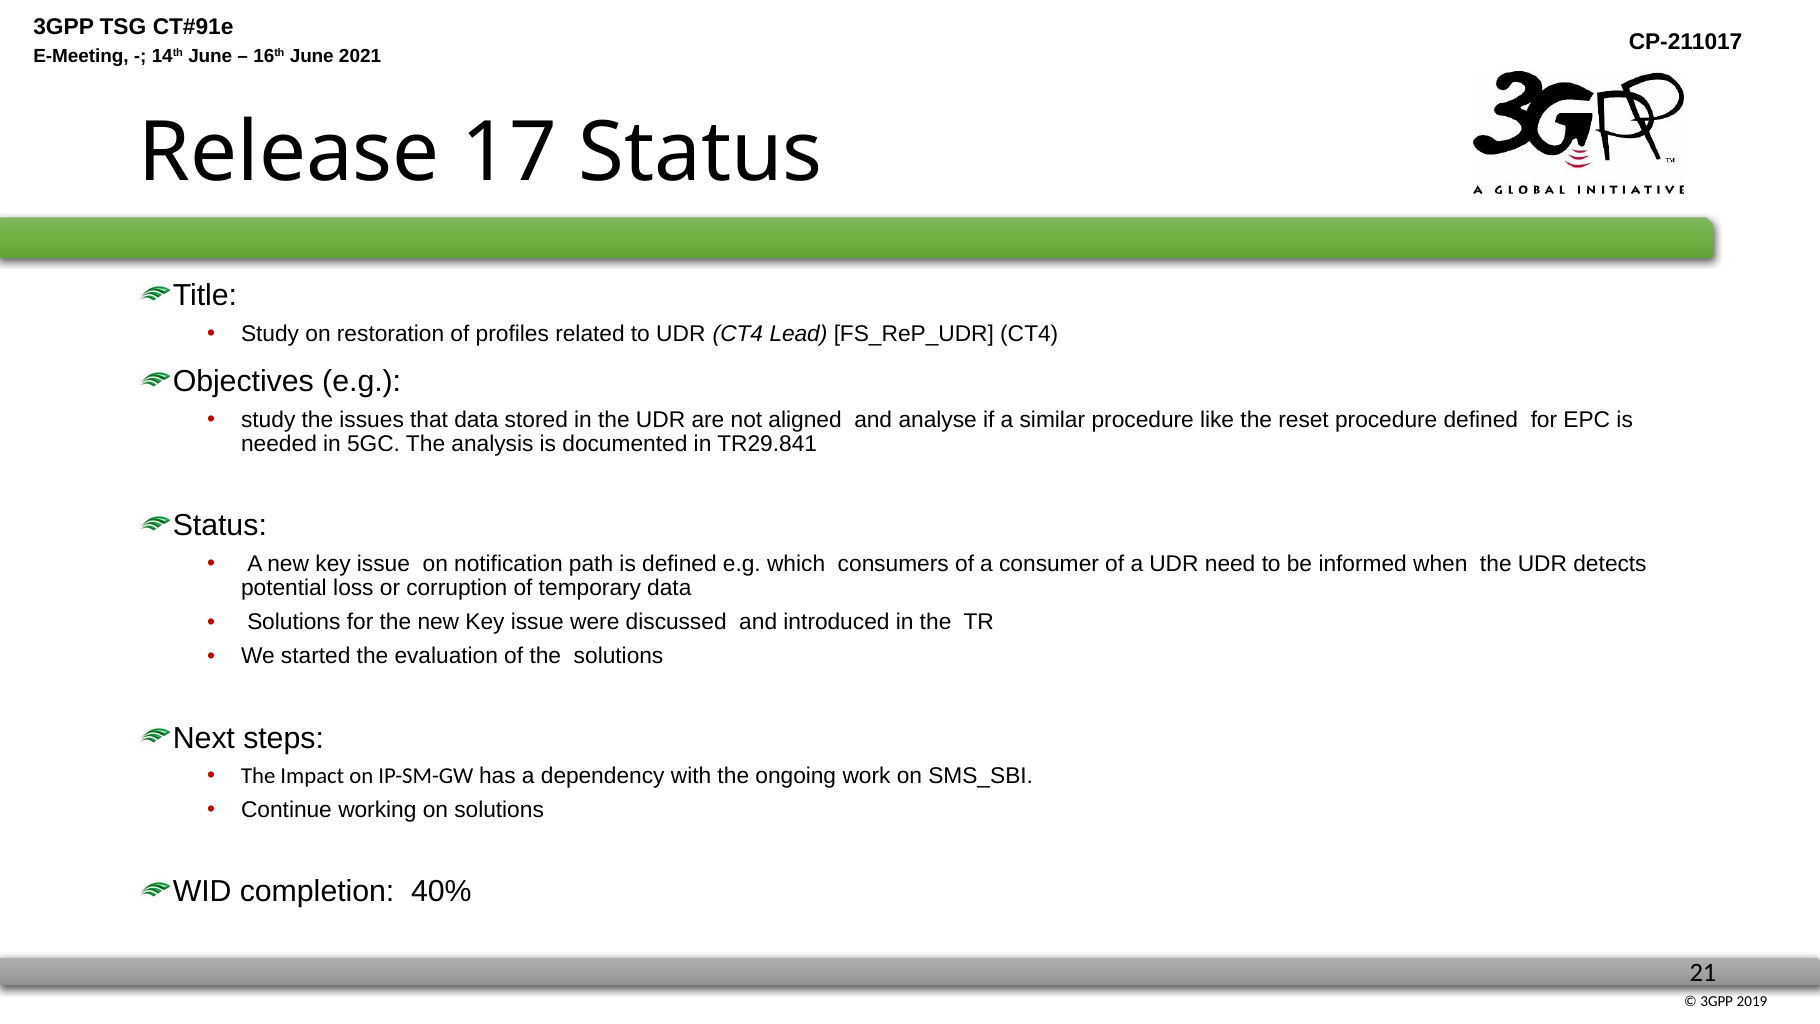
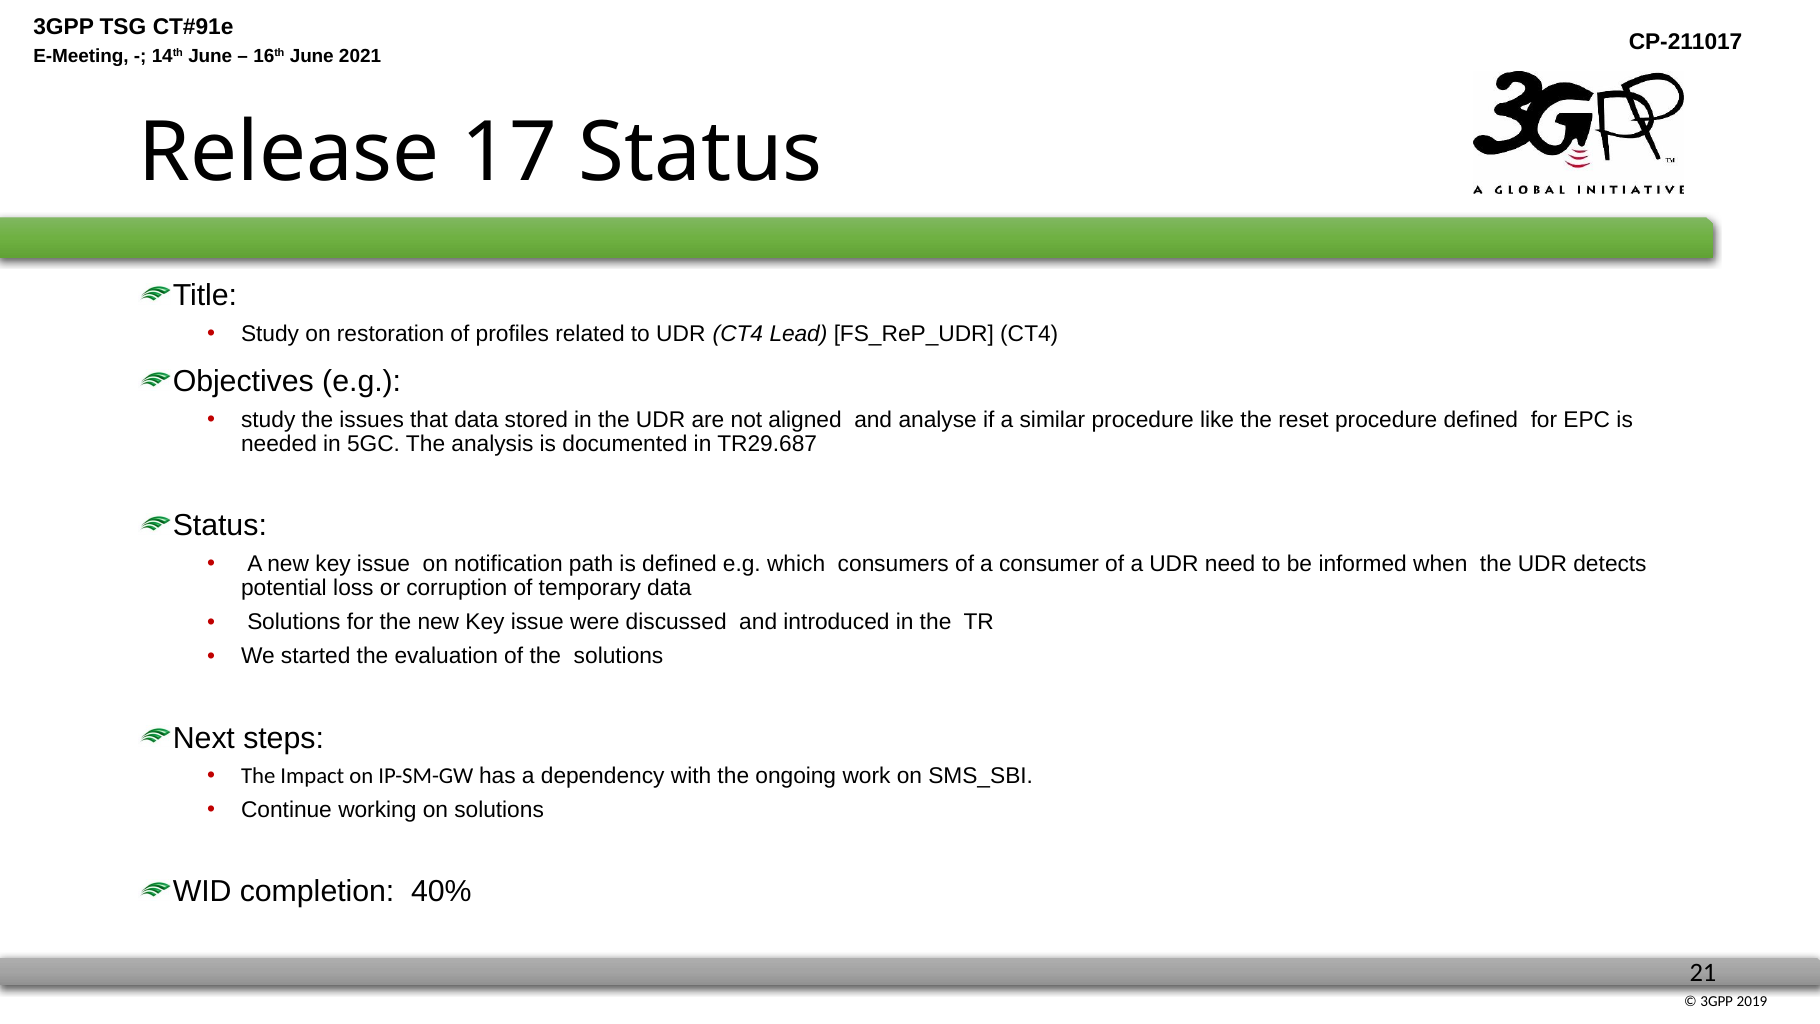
TR29.841: TR29.841 -> TR29.687 (767, 444)
